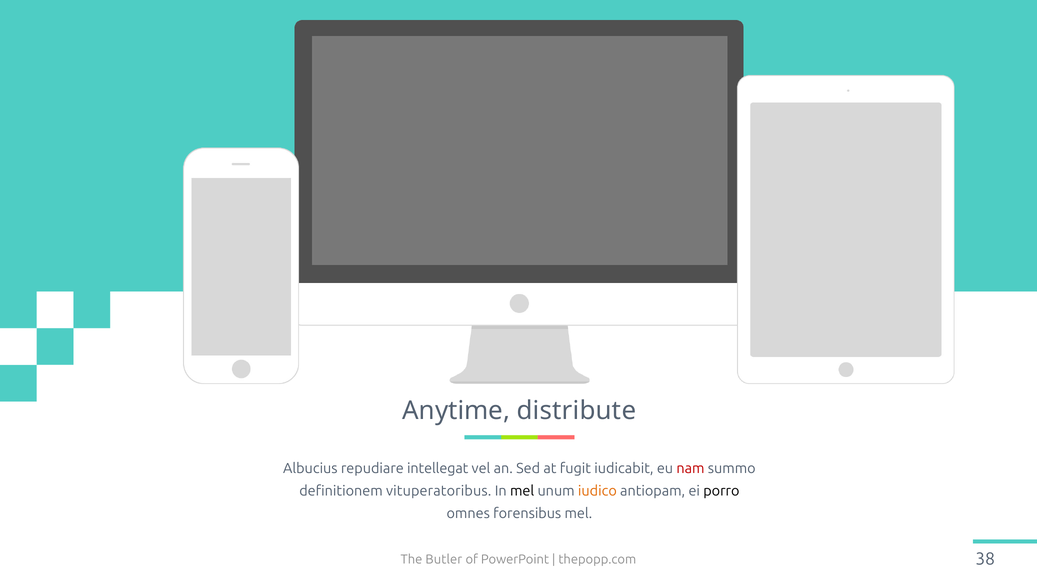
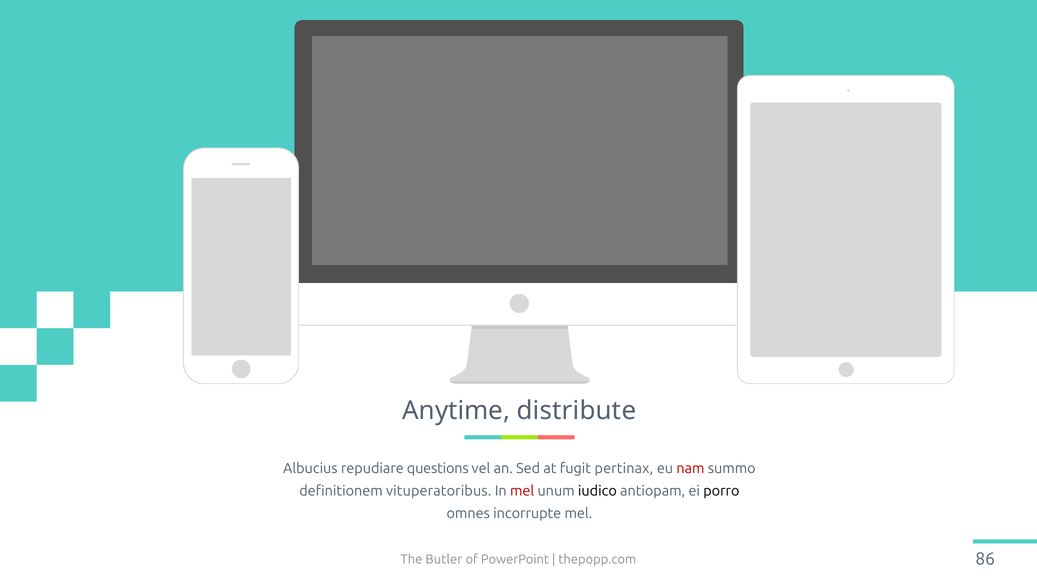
intellegat: intellegat -> questions (438, 469)
iudicabit: iudicabit -> pertinax (624, 469)
mel colour: black -> red (522, 491)
iudico colour: orange -> black (597, 491)
forensibus: forensibus -> incorrupte (527, 514)
38: 38 -> 86 (985, 559)
